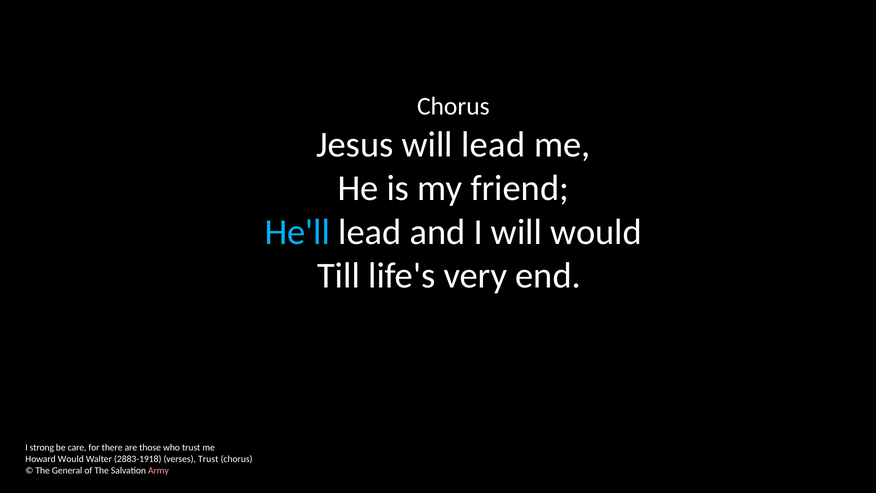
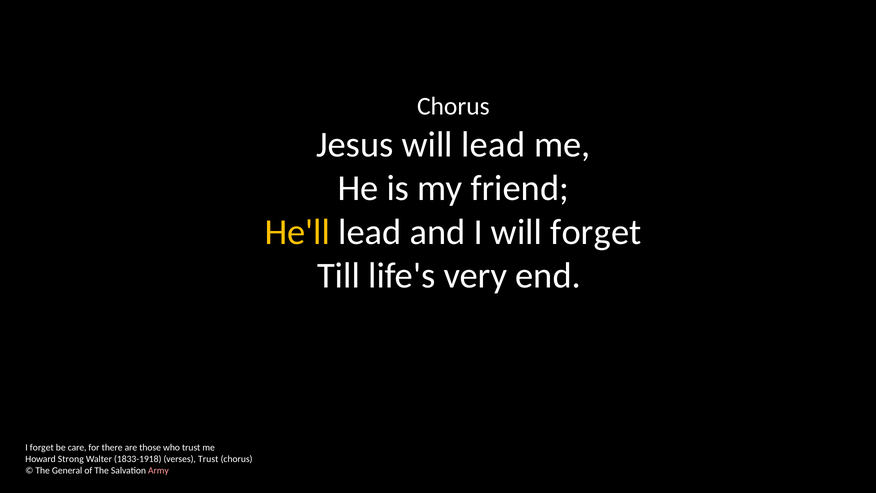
He'll colour: light blue -> yellow (297, 232)
will would: would -> forget (596, 232)
I strong: strong -> forget (42, 447)
Howard Would: Would -> Strong (71, 459)
2883-1918: 2883-1918 -> 1833-1918 (138, 459)
